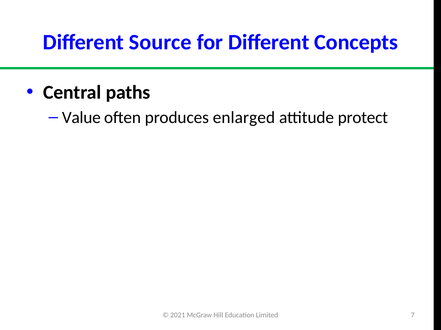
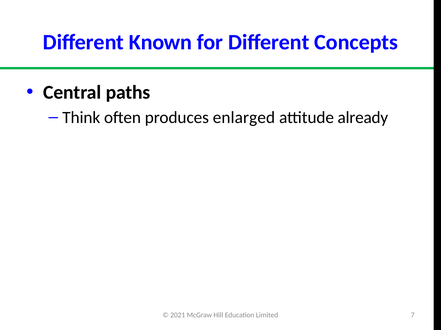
Source: Source -> Known (160, 42)
Value: Value -> Think (81, 118)
protect: protect -> already (363, 118)
